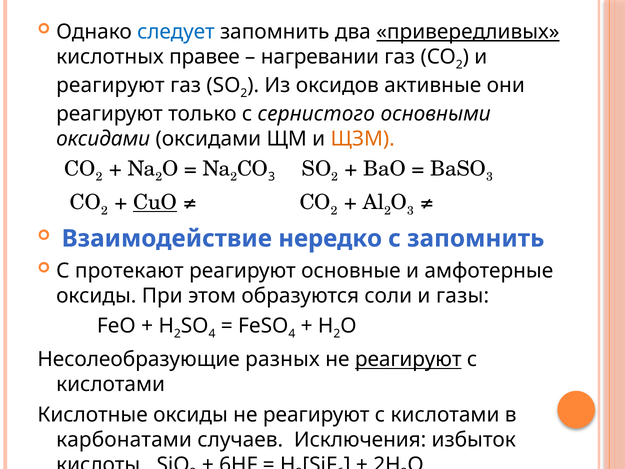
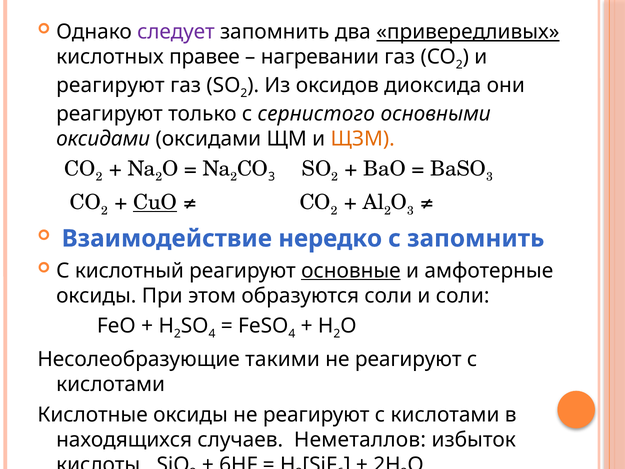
следует colour: blue -> purple (176, 32)
активные: активные -> диоксида (433, 85)
протекают: протекают -> кислотный (129, 271)
основные underline: none -> present (351, 271)
и газы: газы -> соли (463, 296)
разных: разных -> такими (283, 359)
реагируют underline: present -> none (408, 359)
карбонатами: карбонатами -> находящихся (124, 440)
Исключения: Исключения -> Неметаллов (360, 440)
